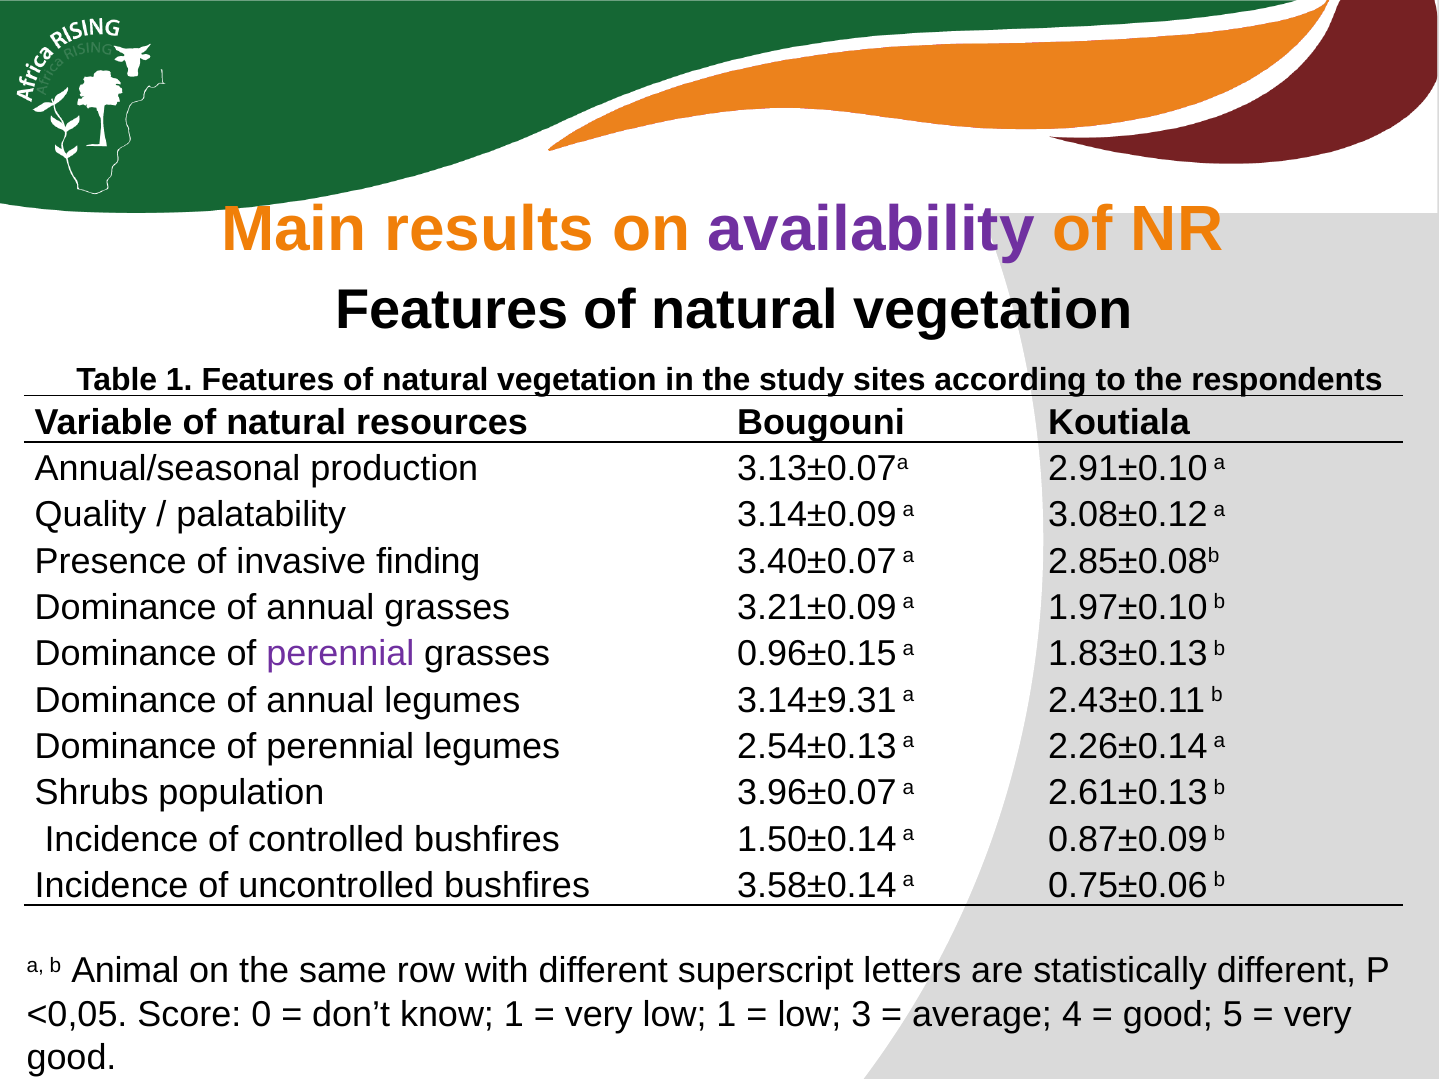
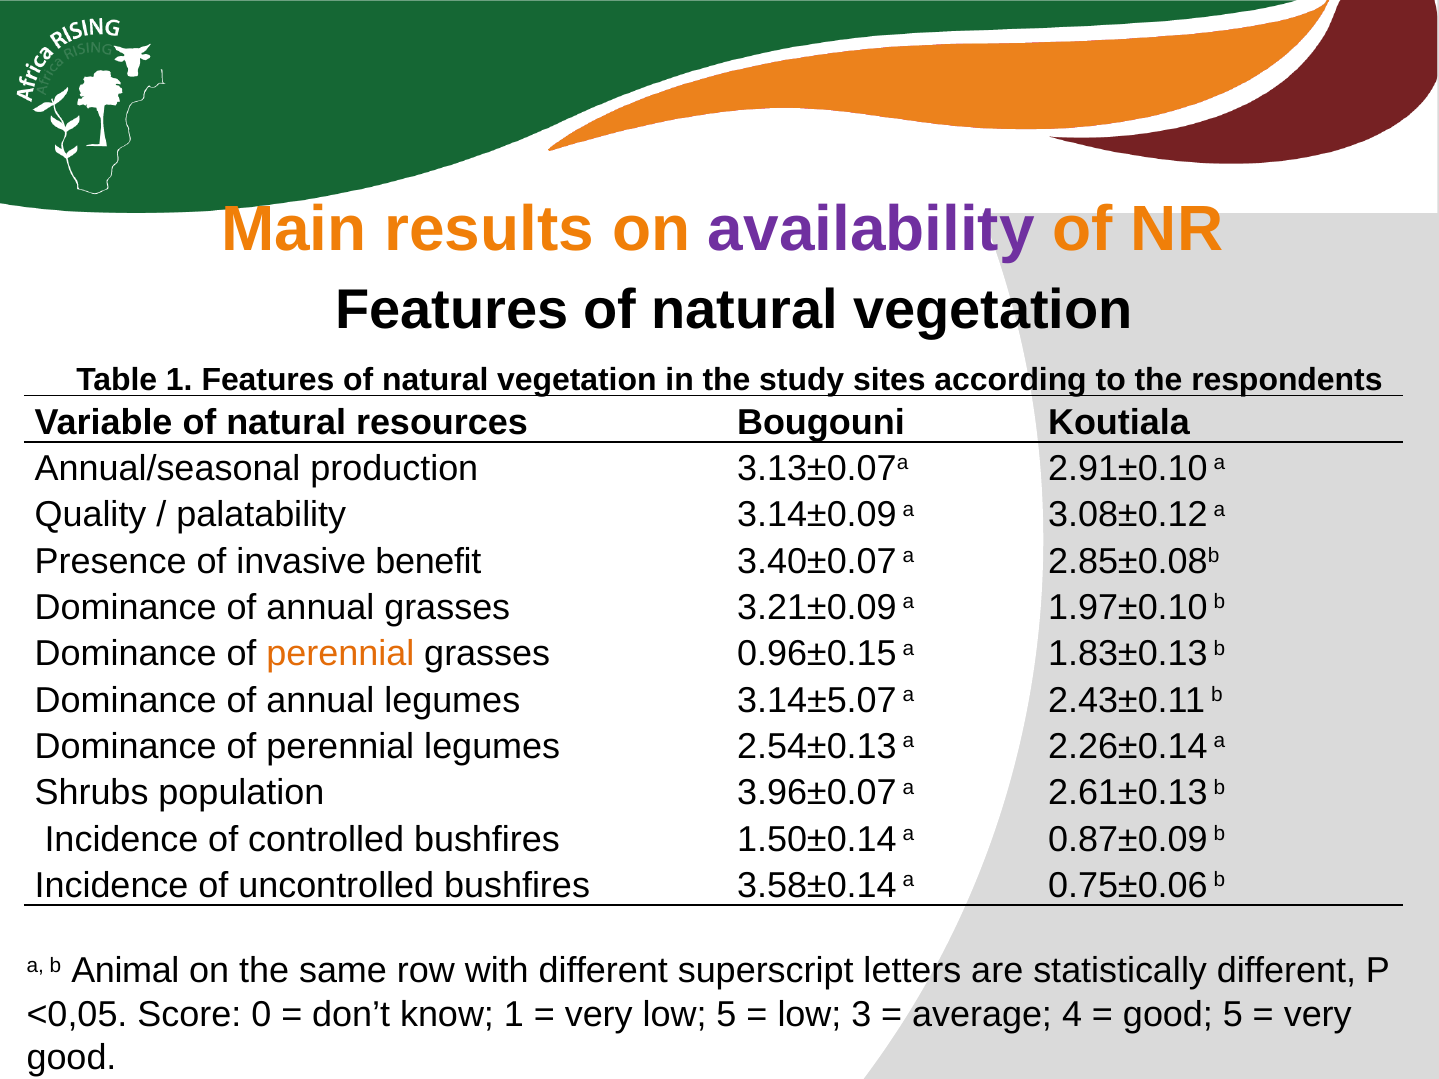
finding: finding -> benefit (428, 562)
perennial colour: purple -> orange (340, 654)
3.14±9.31: 3.14±9.31 -> 3.14±5.07 (817, 701)
low 1: 1 -> 5 (726, 1014)
